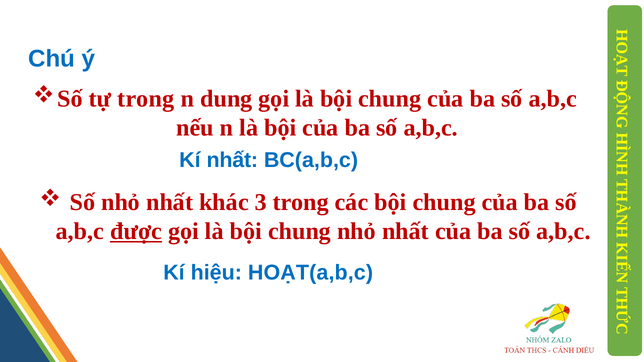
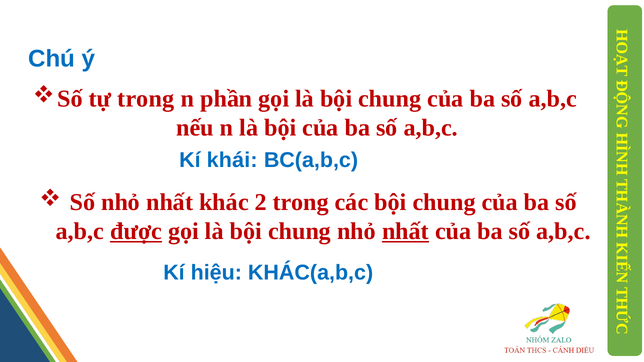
dung: dung -> phần (226, 99)
Kí nhất: nhất -> khái (232, 160)
3: 3 -> 2 (261, 202)
nhất underline: none -> present (406, 231)
HOẠT(a,b,c: HOẠT(a,b,c -> KHÁC(a,b,c (311, 273)
